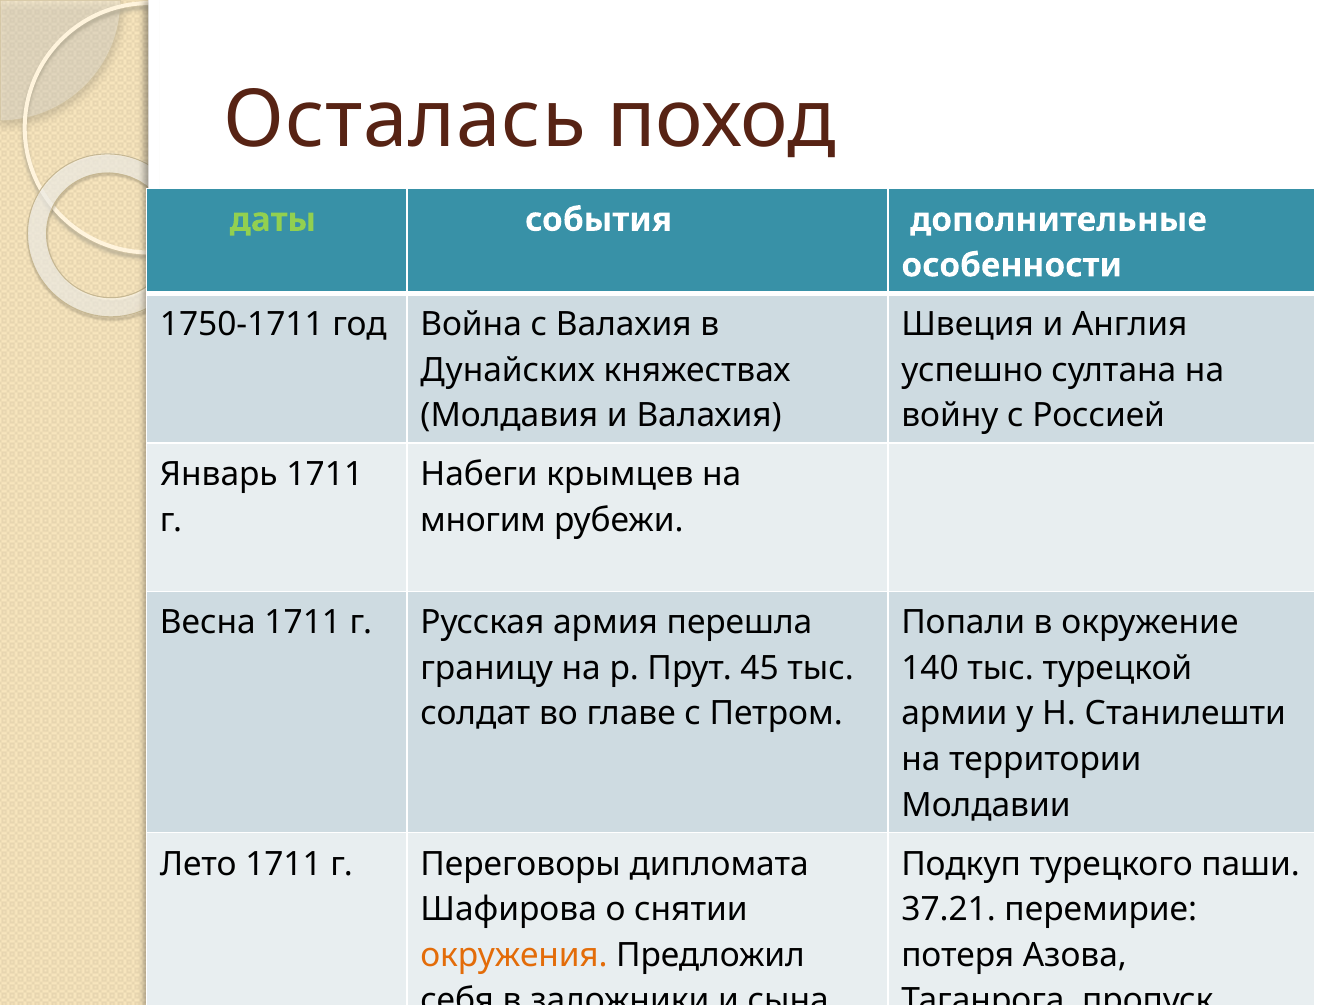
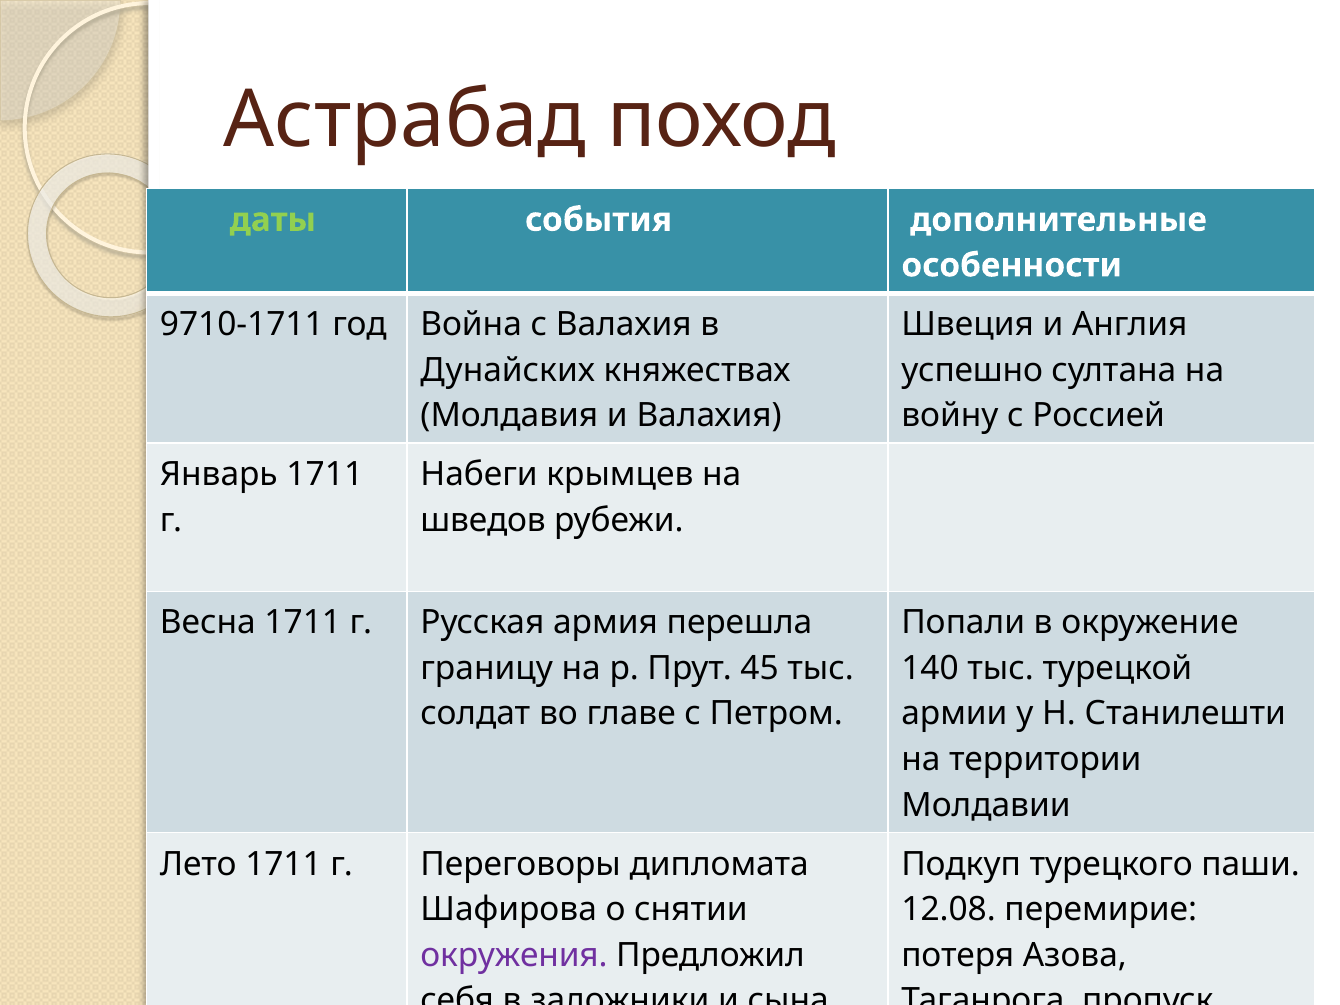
Осталась: Осталась -> Астрабад (405, 120)
1750-1711: 1750-1711 -> 9710-1711 (242, 324)
многим: многим -> шведов (483, 520)
37.21: 37.21 -> 12.08 (949, 910)
окружения colour: orange -> purple (514, 955)
